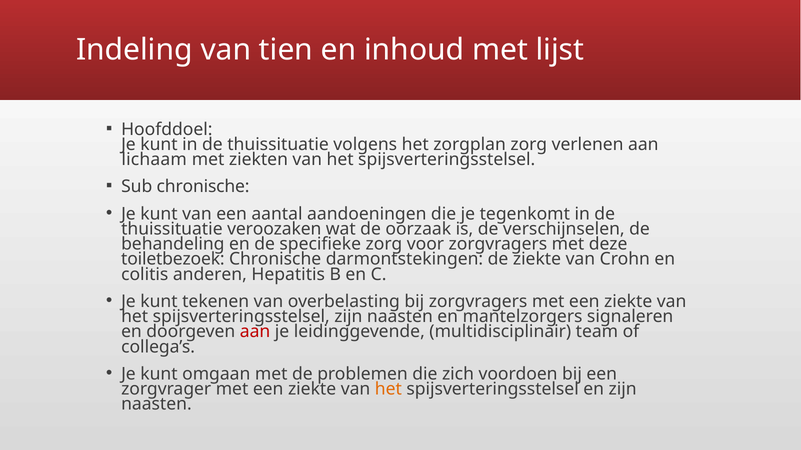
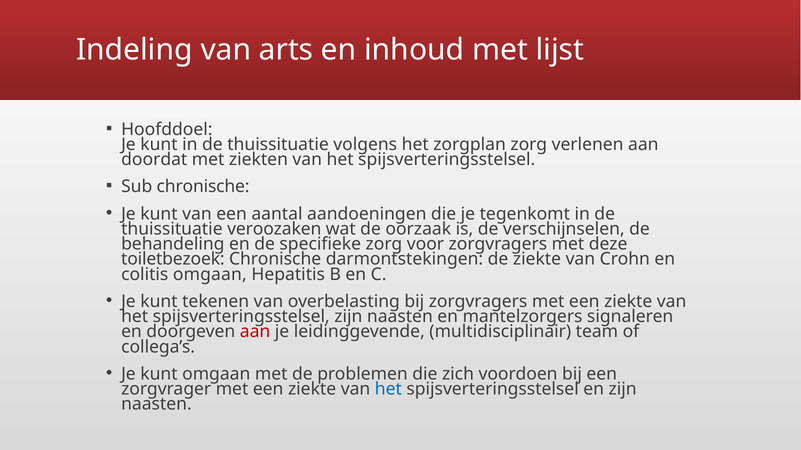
tien: tien -> arts (286, 50)
lichaam: lichaam -> doordat (154, 160)
colitis anderen: anderen -> omgaan (210, 275)
het colour: orange -> blue (388, 389)
